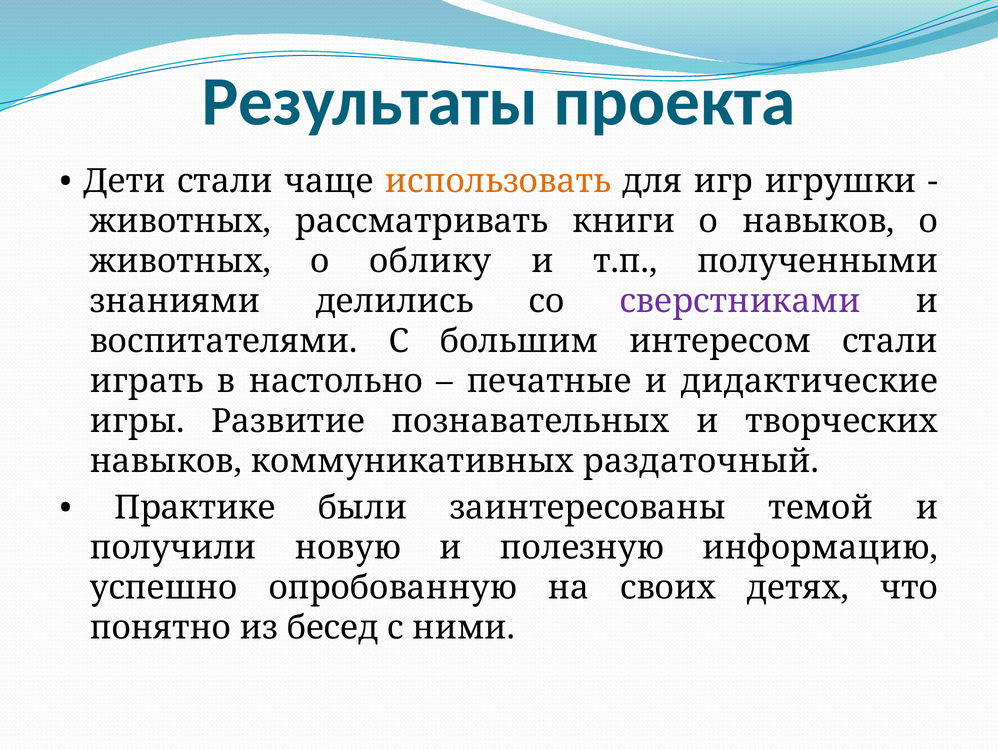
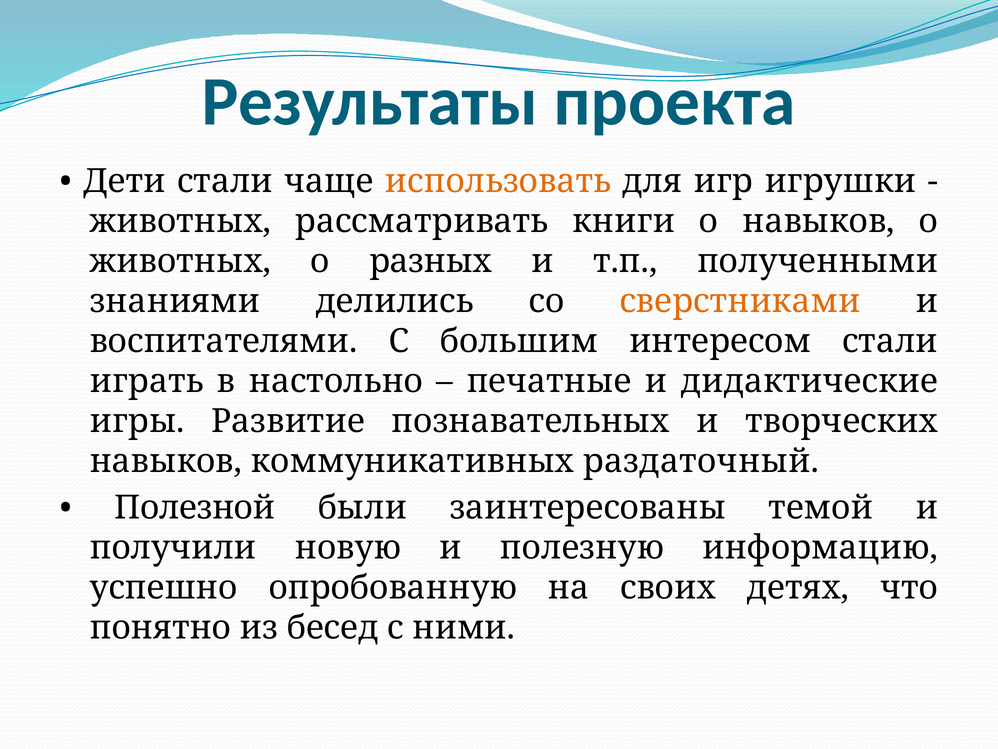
облику: облику -> разных (431, 261)
сверстниками colour: purple -> orange (740, 301)
Практике: Практике -> Полезной (195, 507)
